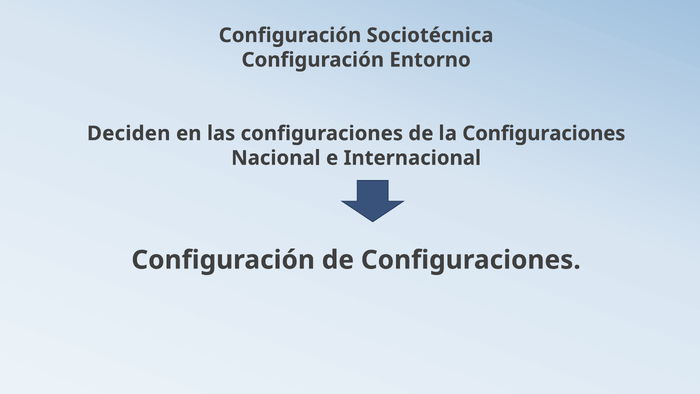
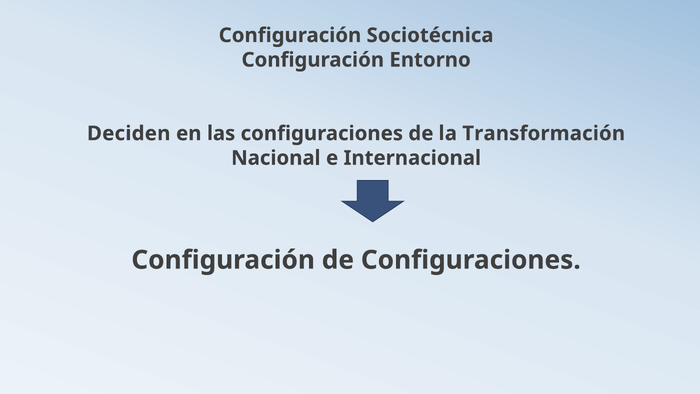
la Configuraciones: Configuraciones -> Transformación (544, 133)
